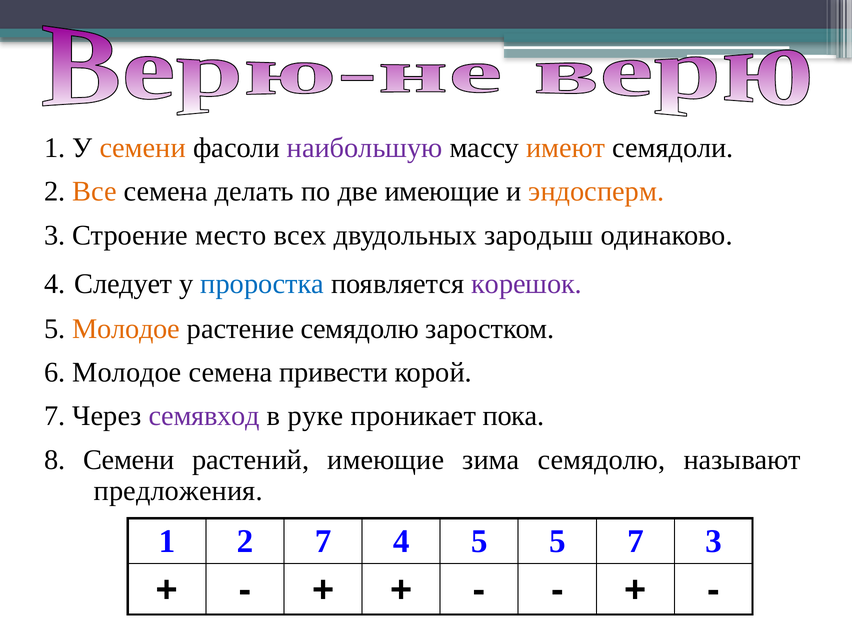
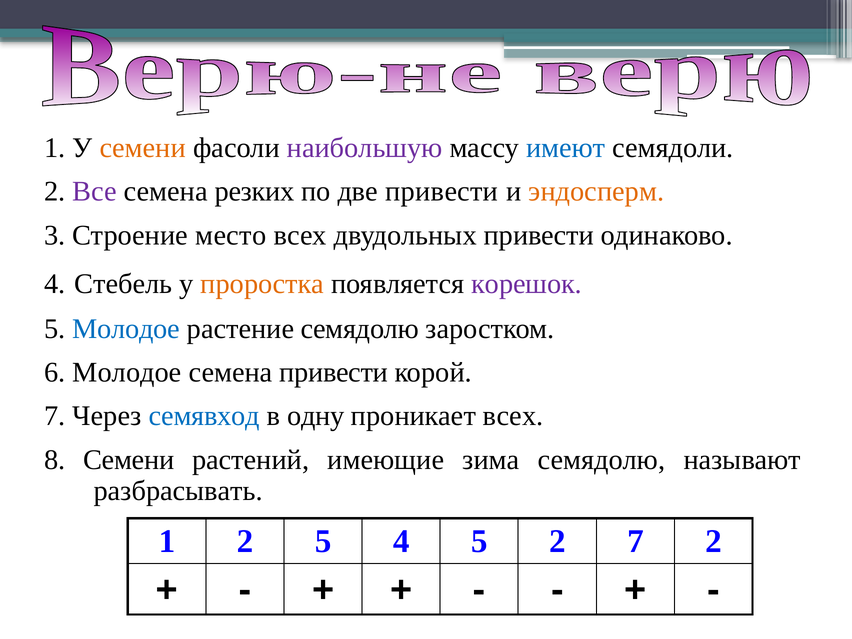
имеют colour: orange -> blue (566, 148)
Все colour: orange -> purple (95, 192)
делать: делать -> резких (254, 192)
две имеющие: имеющие -> привести (442, 192)
двудольных зародыш: зародыш -> привести (539, 235)
Следует: Следует -> Стебель (123, 284)
проростка colour: blue -> orange (262, 284)
Молодое colour: orange -> blue (126, 329)
семявход colour: purple -> blue (204, 416)
руке: руке -> одну (316, 416)
проникает пока: пока -> всех (513, 416)
предложения: предложения -> разбрасывать (178, 491)
2 7: 7 -> 5 (323, 541)
5 5: 5 -> 2 (557, 541)
7 3: 3 -> 2 (714, 541)
